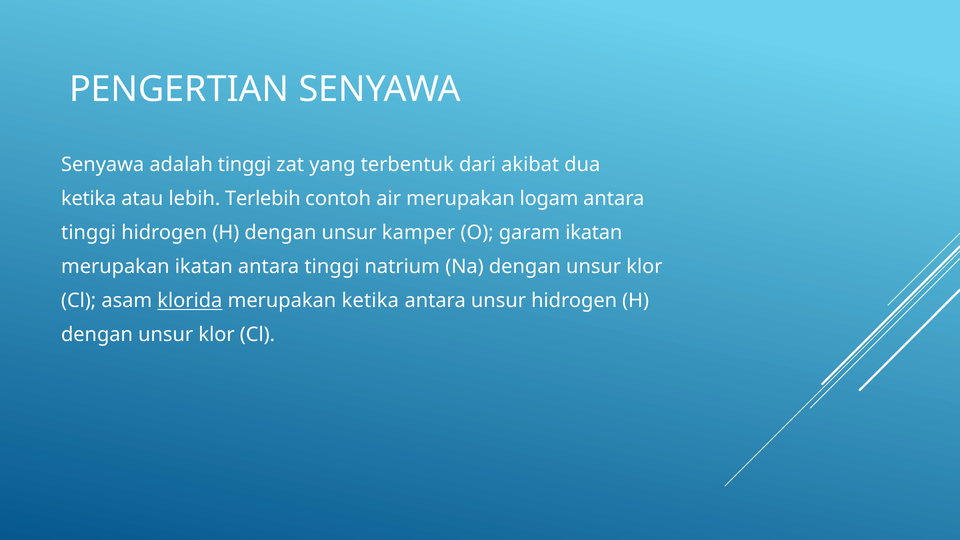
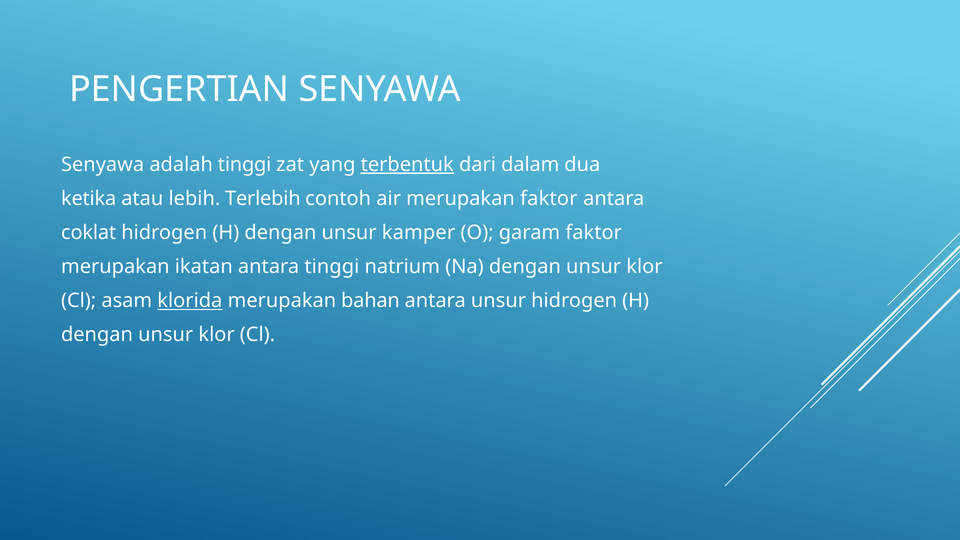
terbentuk underline: none -> present (407, 165)
akibat: akibat -> dalam (530, 165)
merupakan logam: logam -> faktor (549, 199)
tinggi: tinggi -> coklat (89, 233)
garam ikatan: ikatan -> faktor (594, 233)
merupakan ketika: ketika -> bahan (370, 301)
